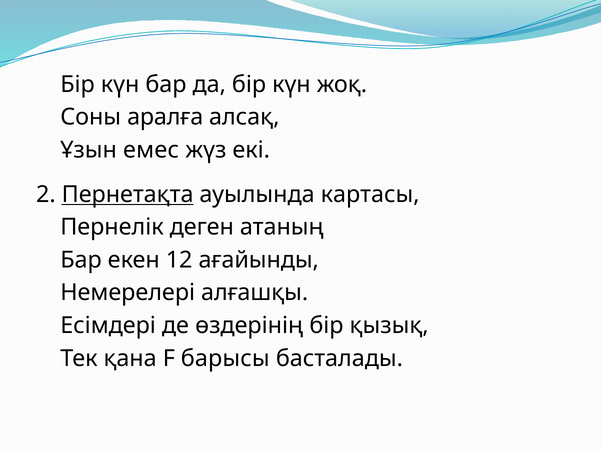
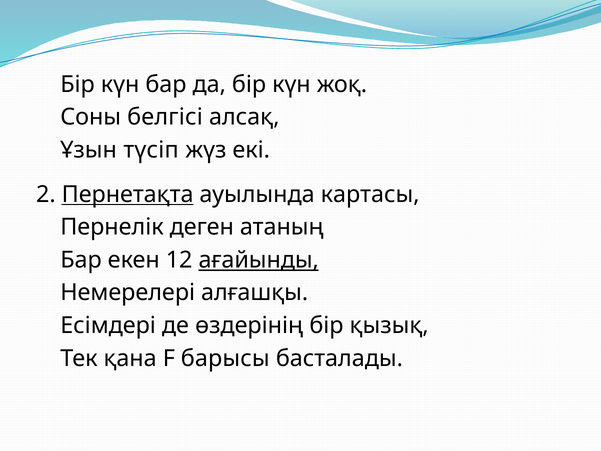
аралға: аралға -> белгісі (165, 117)
емес: емес -> түсіп (151, 150)
ағайынды underline: none -> present (259, 260)
